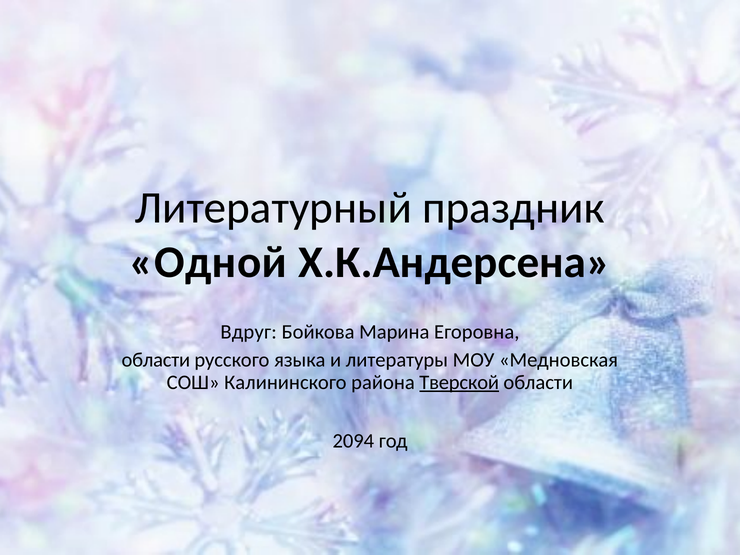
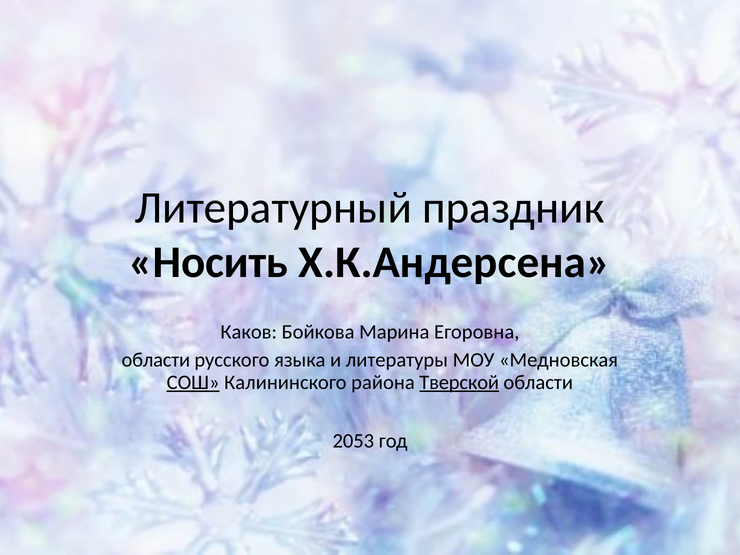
Одной: Одной -> Носить (208, 262)
Вдруг: Вдруг -> Каков (249, 332)
СОШ underline: none -> present (193, 382)
2094: 2094 -> 2053 (353, 441)
